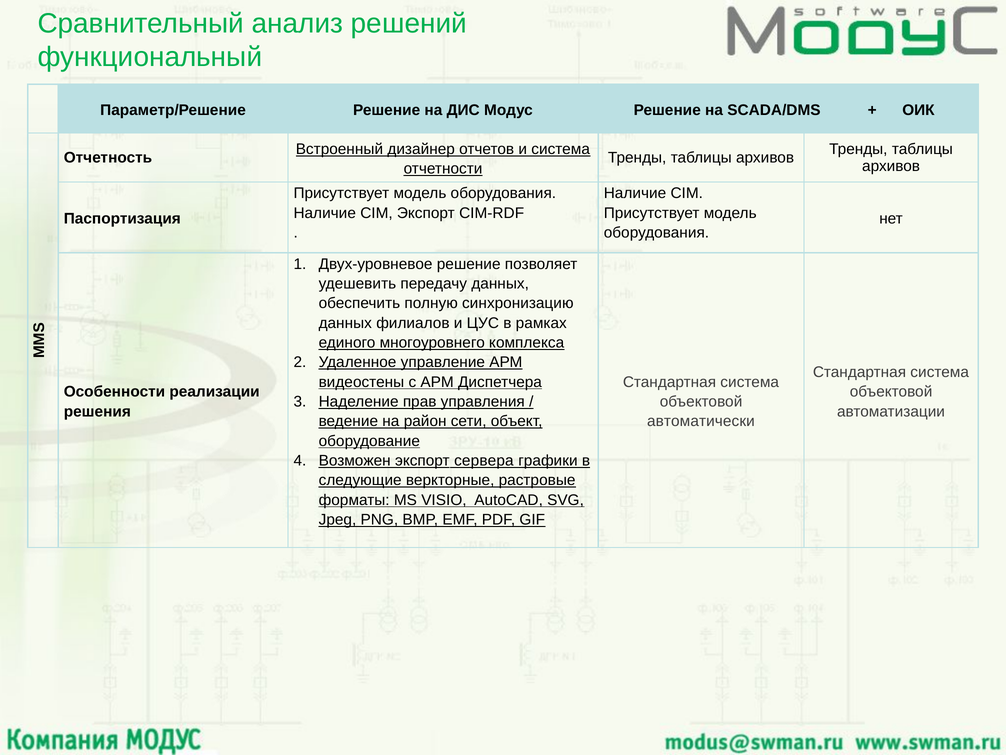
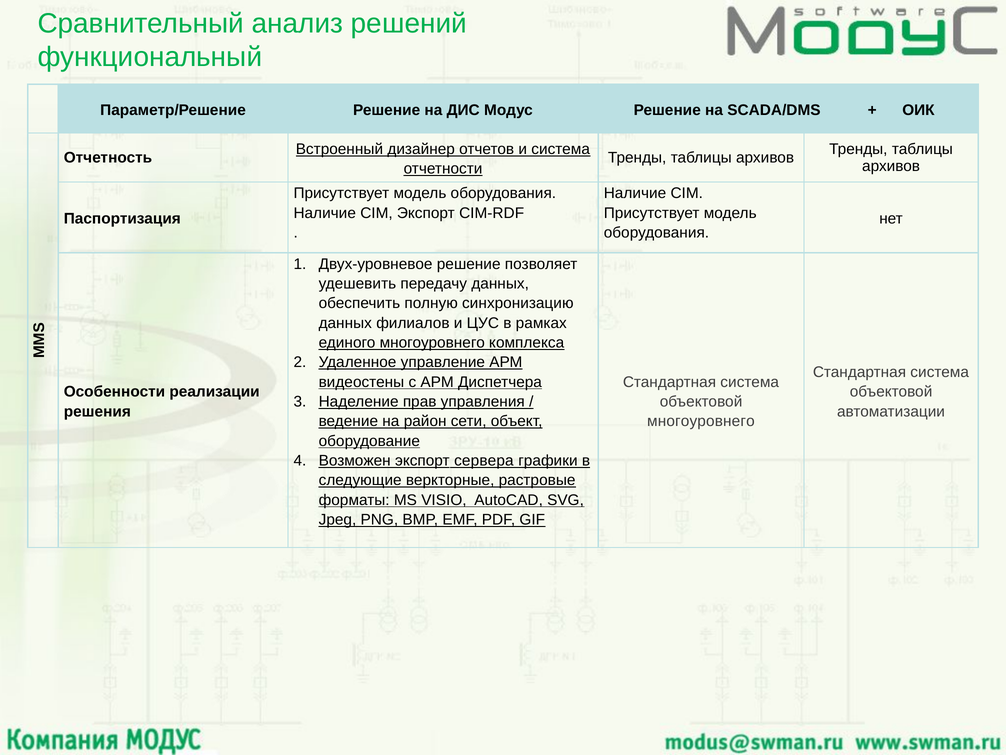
автоматически: автоматически -> многоуровнего (701, 421)
